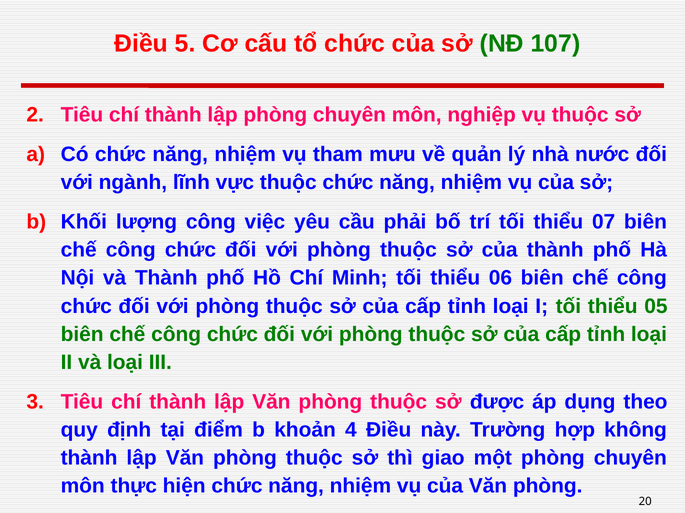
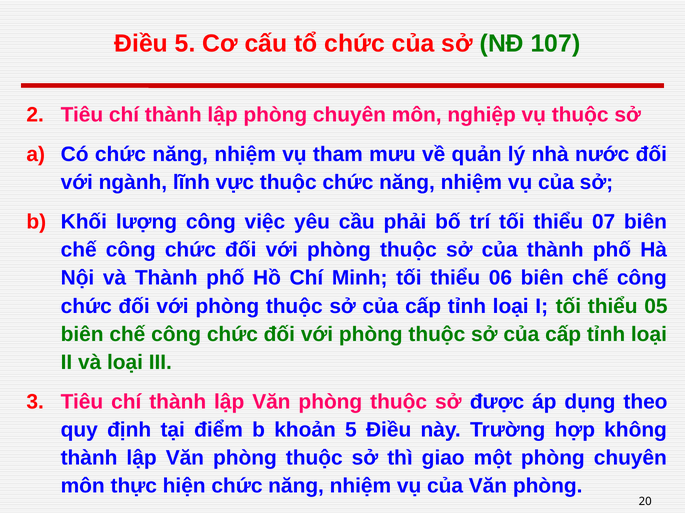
khoản 4: 4 -> 5 (351, 430)
